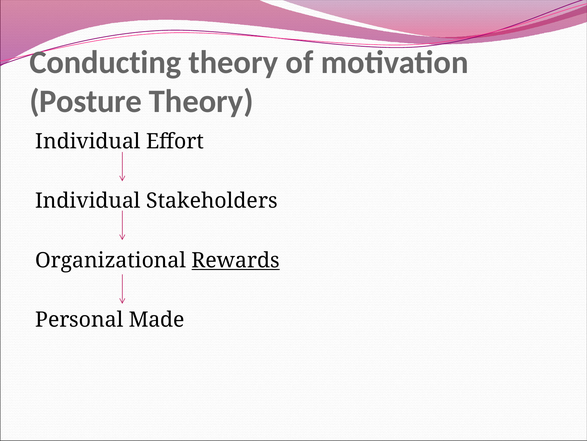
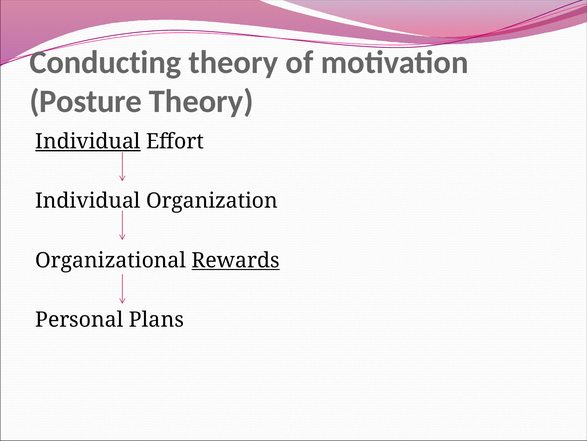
Individual underline: none -> present (88, 141)
Stakeholders: Stakeholders -> Organization (212, 201)
Made: Made -> Plans (156, 319)
